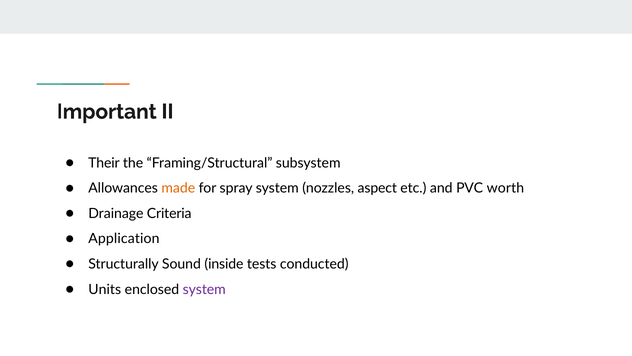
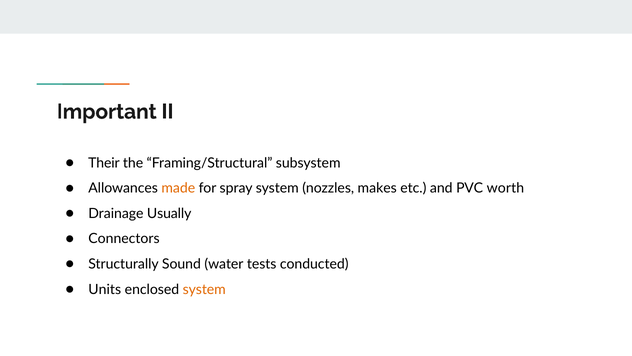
aspect: aspect -> makes (377, 188)
Criteria: Criteria -> Usually (169, 213)
Application: Application -> Connectors (124, 238)
inside: inside -> water (224, 264)
system colour: purple -> orange (204, 289)
